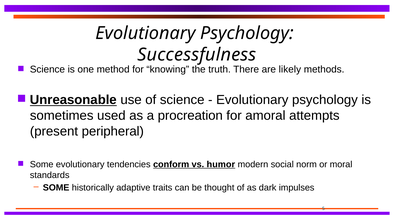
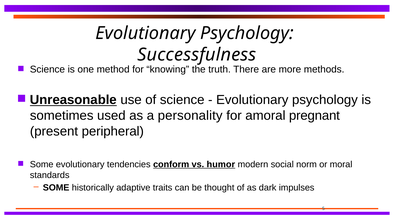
likely: likely -> more (290, 70)
procreation: procreation -> personality (190, 116)
attempts: attempts -> pregnant (314, 116)
